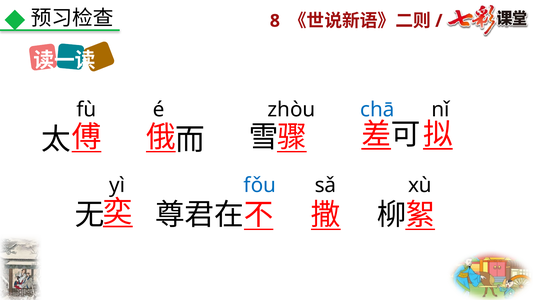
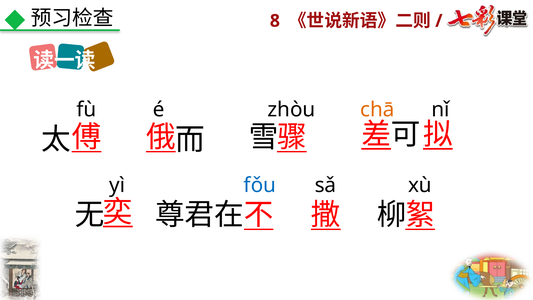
chā colour: blue -> orange (377, 110)
